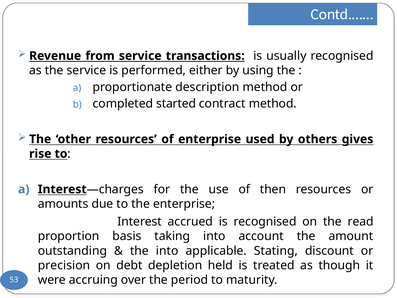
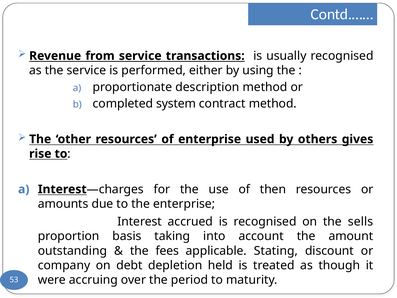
started: started -> system (176, 104)
read: read -> sells (360, 221)
the into: into -> fees (167, 251)
precision: precision -> company (64, 265)
